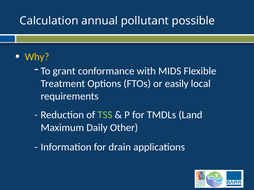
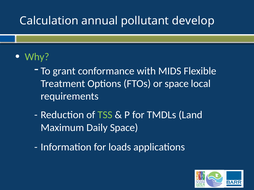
possible: possible -> develop (193, 21)
Why colour: yellow -> light green (37, 57)
or easily: easily -> space (177, 84)
Daily Other: Other -> Space (124, 128)
drain: drain -> loads (120, 147)
